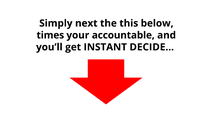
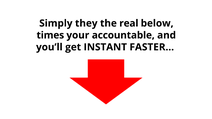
next: next -> they (86, 23)
this: this -> real (129, 23)
DECIDE…: DECIDE… -> FASTER… (152, 47)
